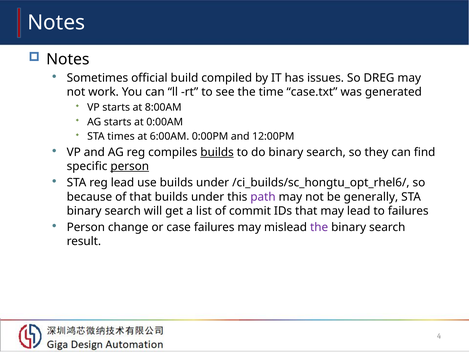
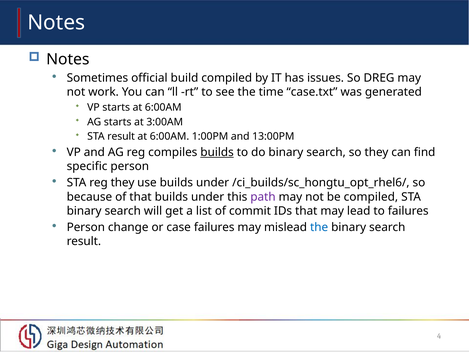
starts at 8:00AM: 8:00AM -> 6:00AM (163, 107)
0:00AM: 0:00AM -> 3:00AM (165, 122)
STA times: times -> result (121, 136)
0:00PM: 0:00PM -> 1:00PM (210, 136)
12:00PM: 12:00PM -> 13:00PM (273, 136)
person underline: present -> none (130, 166)
reg lead: lead -> they (123, 183)
be generally: generally -> compiled (371, 197)
the colour: purple -> blue (319, 227)
